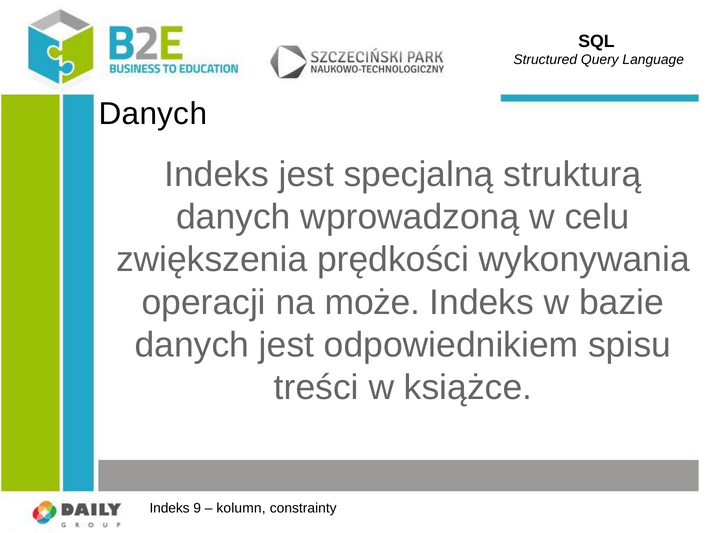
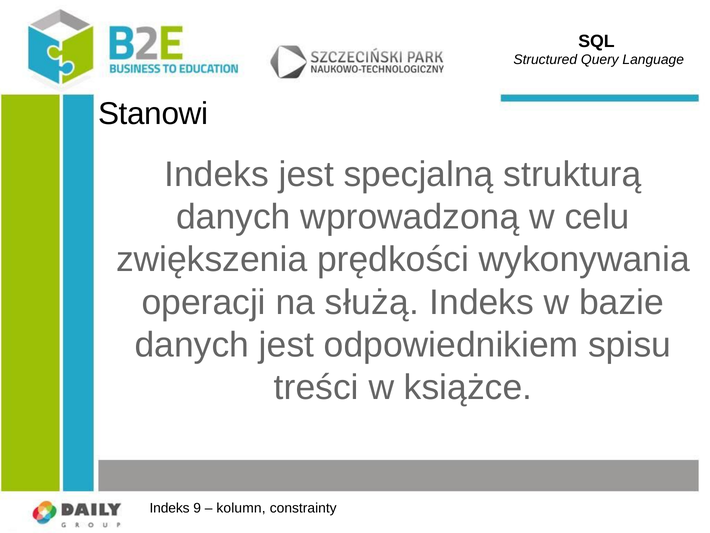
Danych: Danych -> Stanowi (153, 114)
może: może -> służą (372, 302)
